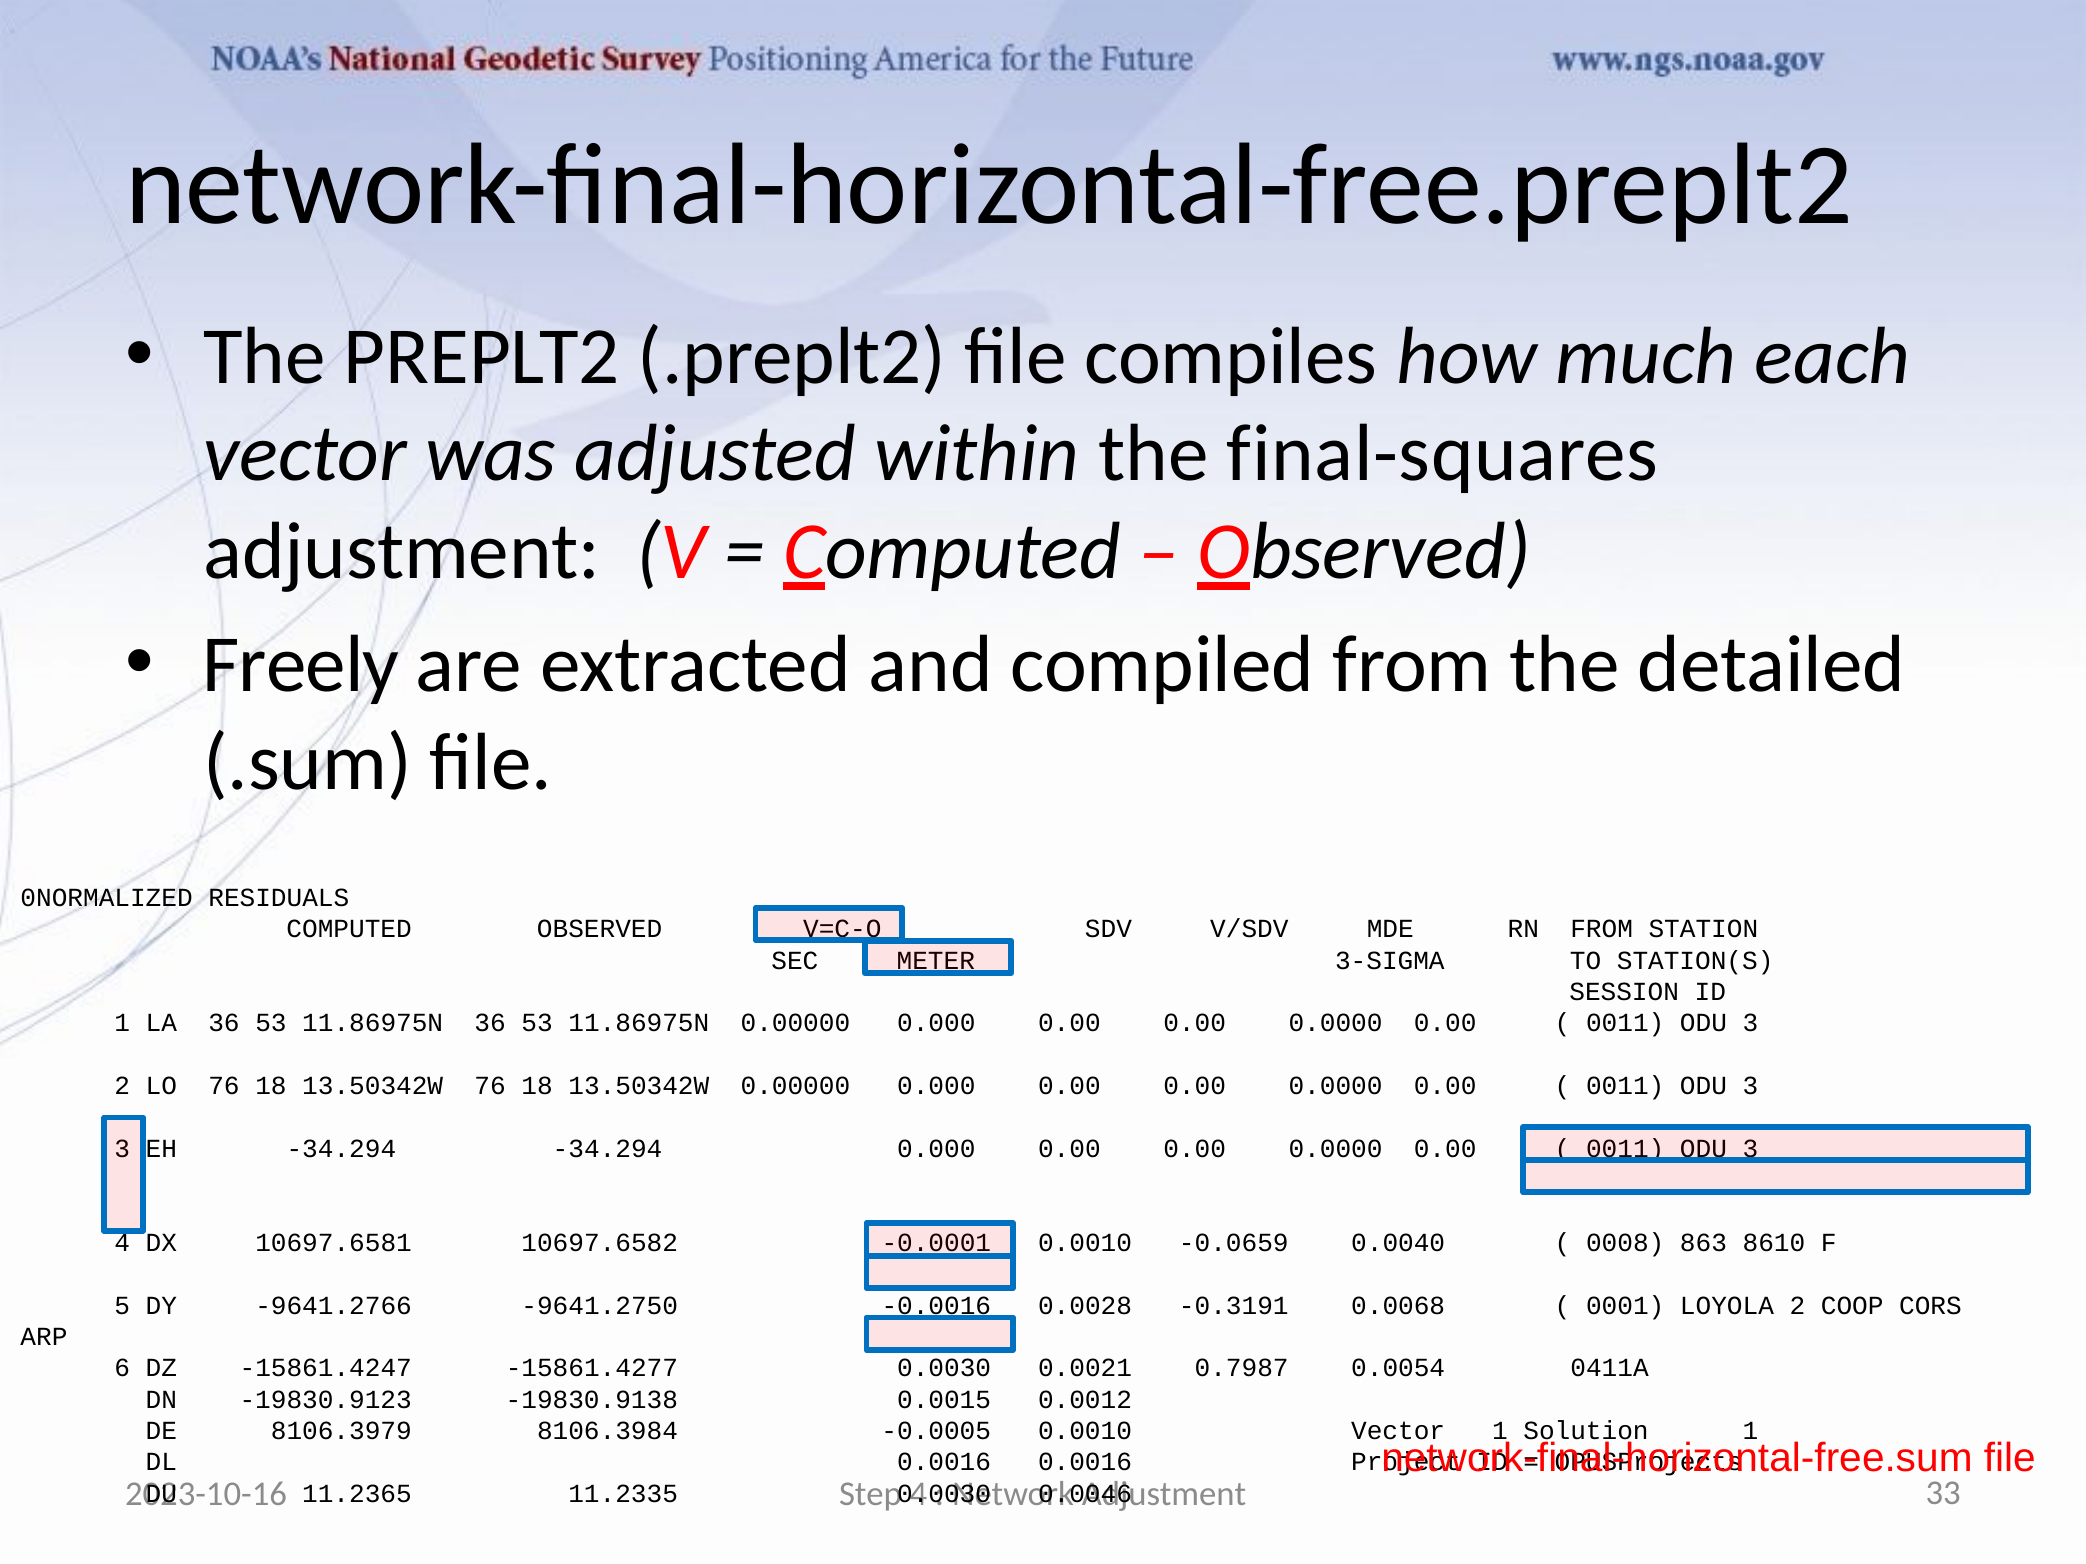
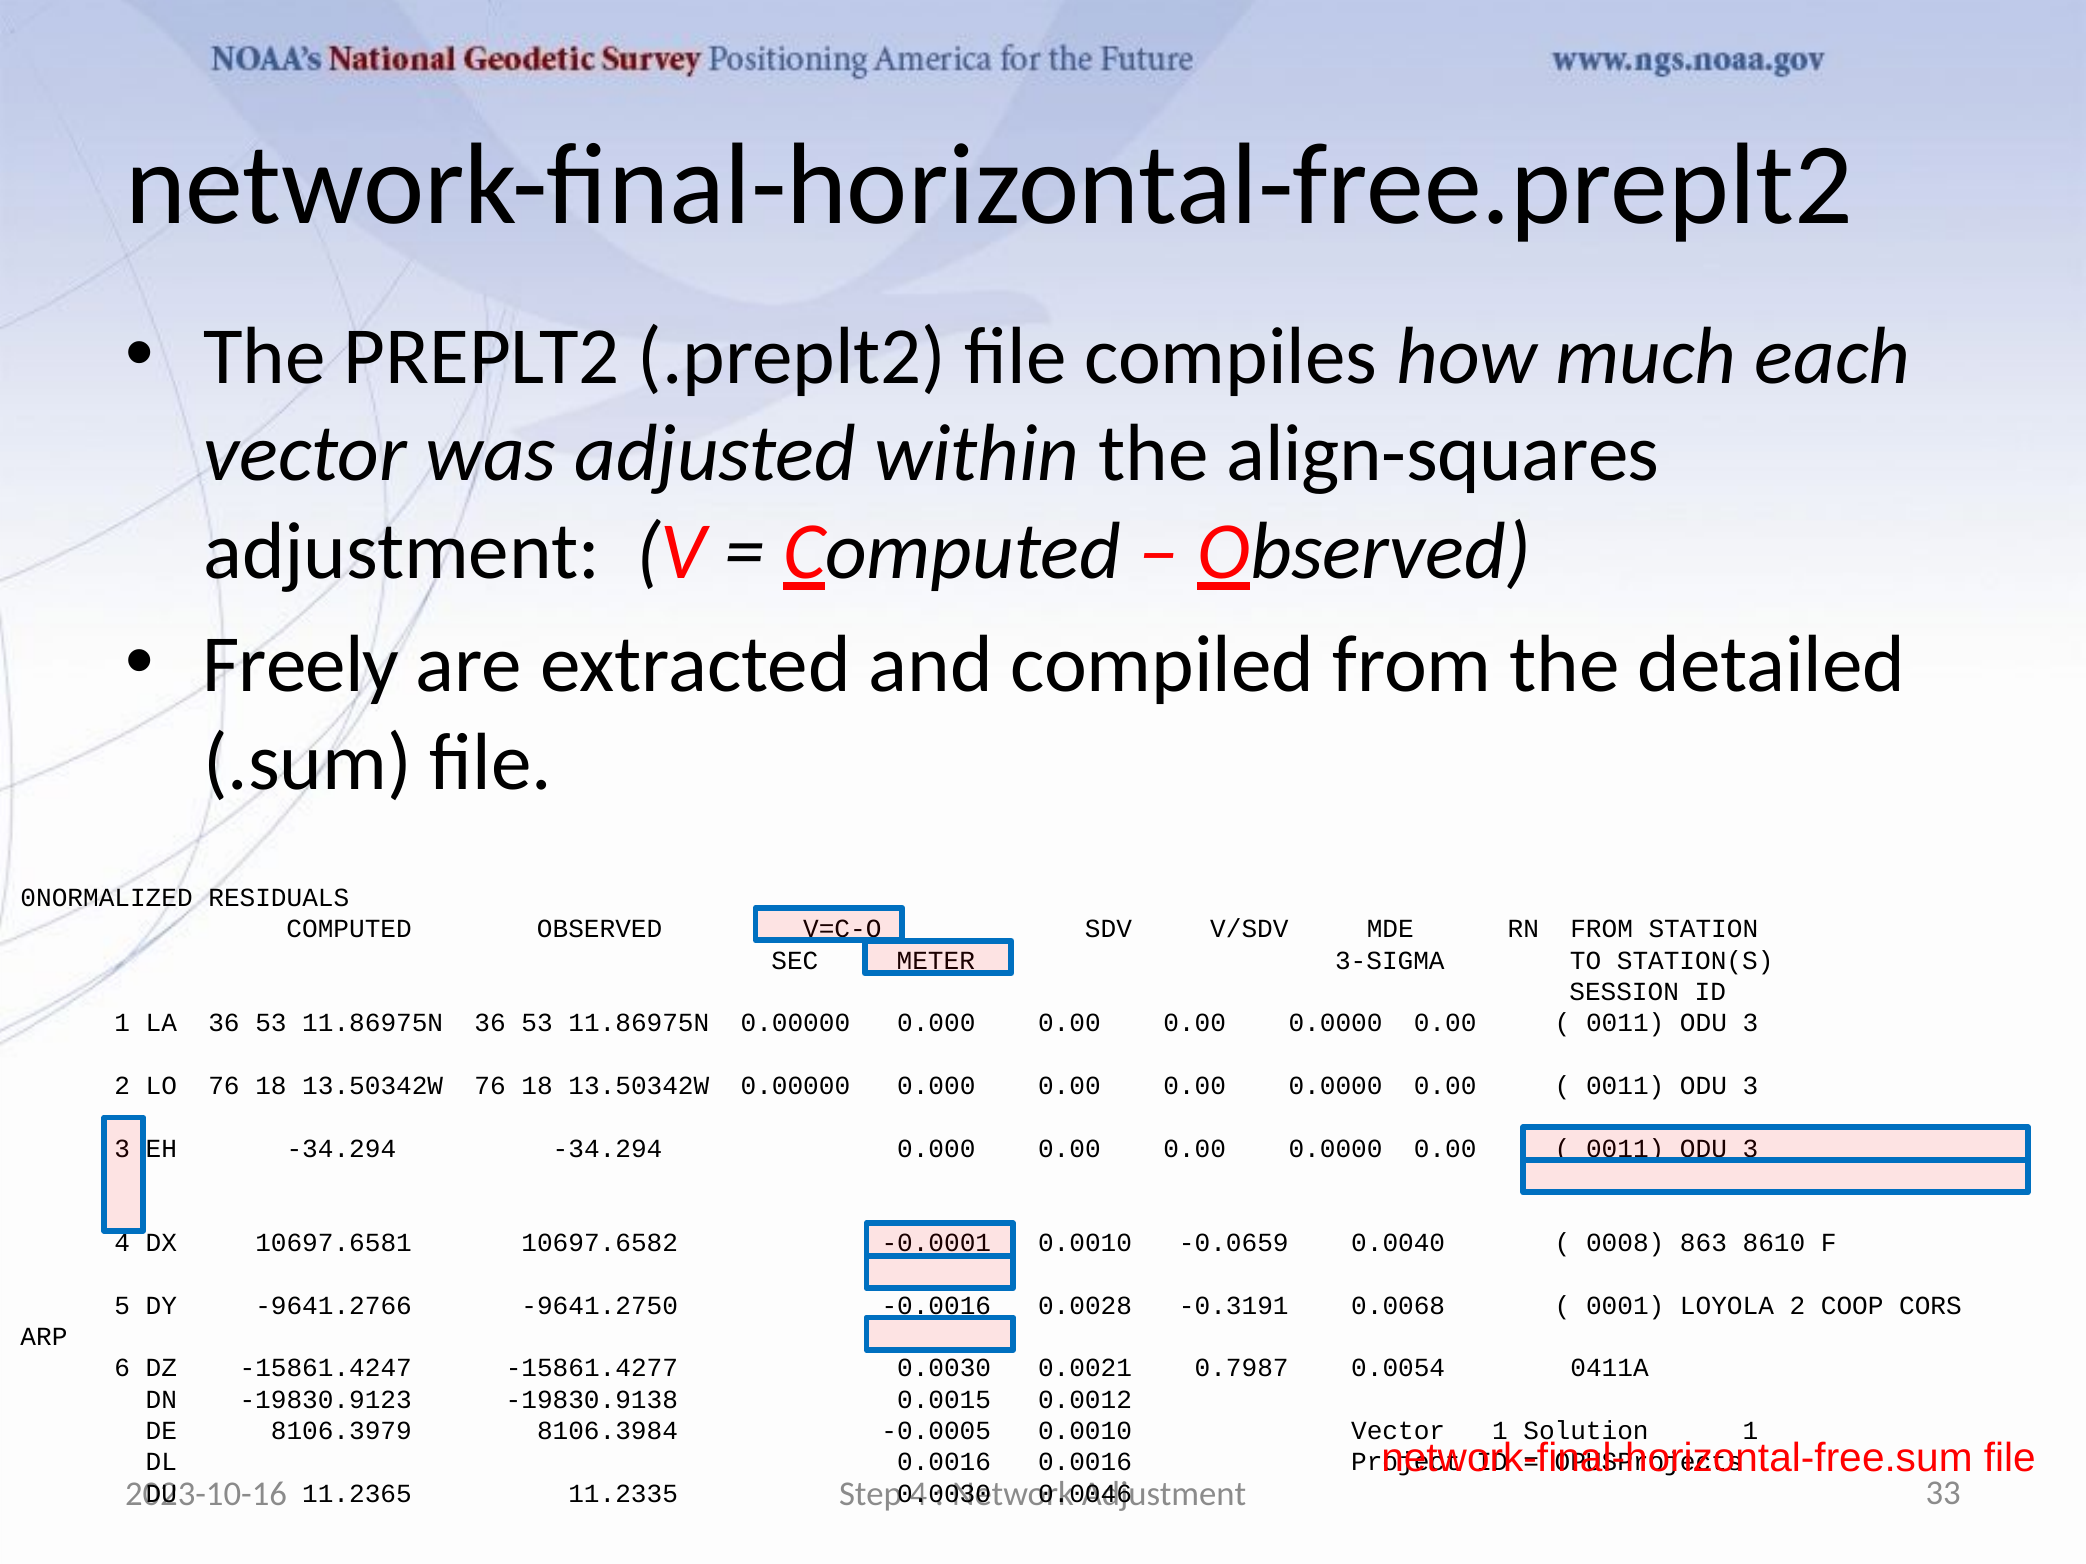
final-squares: final-squares -> align-squares (1443, 454)
